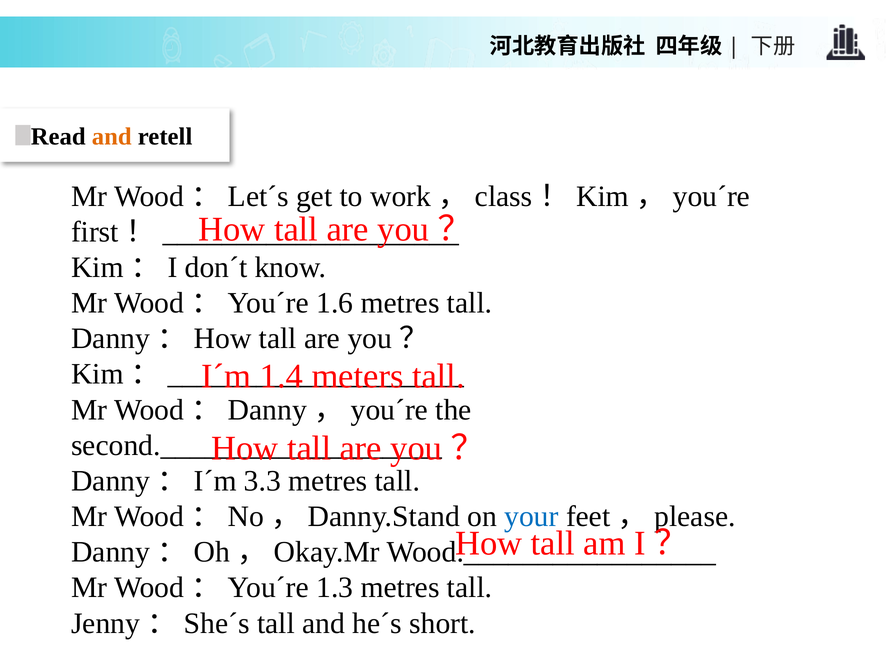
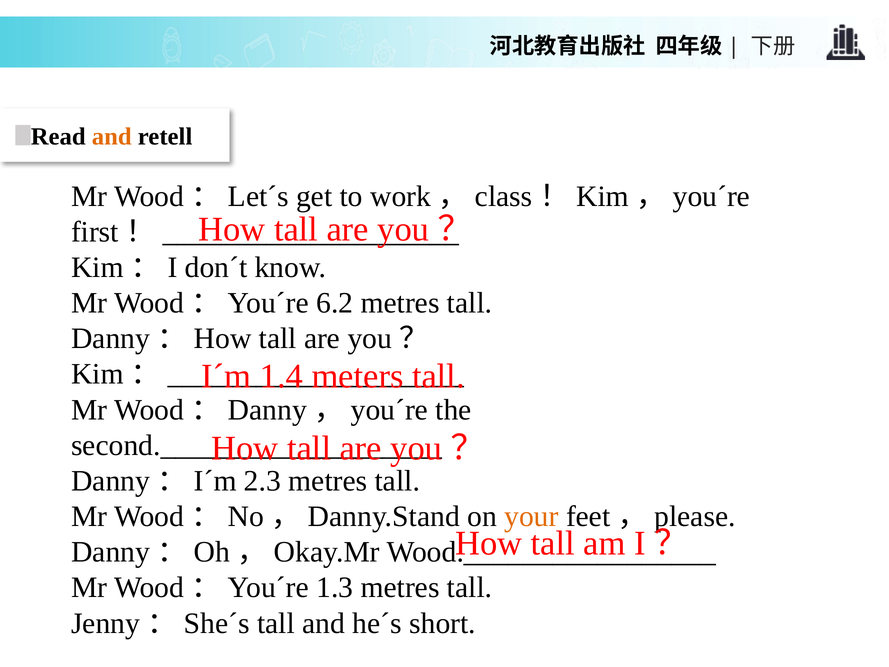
1.6: 1.6 -> 6.2 (335, 303)
3.3: 3.3 -> 2.3 (262, 481)
your colour: blue -> orange (531, 516)
